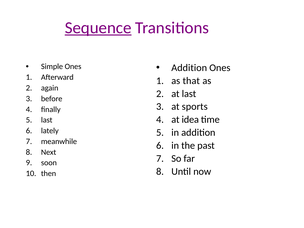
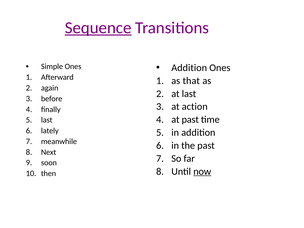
sports: sports -> action (195, 107)
at idea: idea -> past (190, 120)
now underline: none -> present (202, 171)
